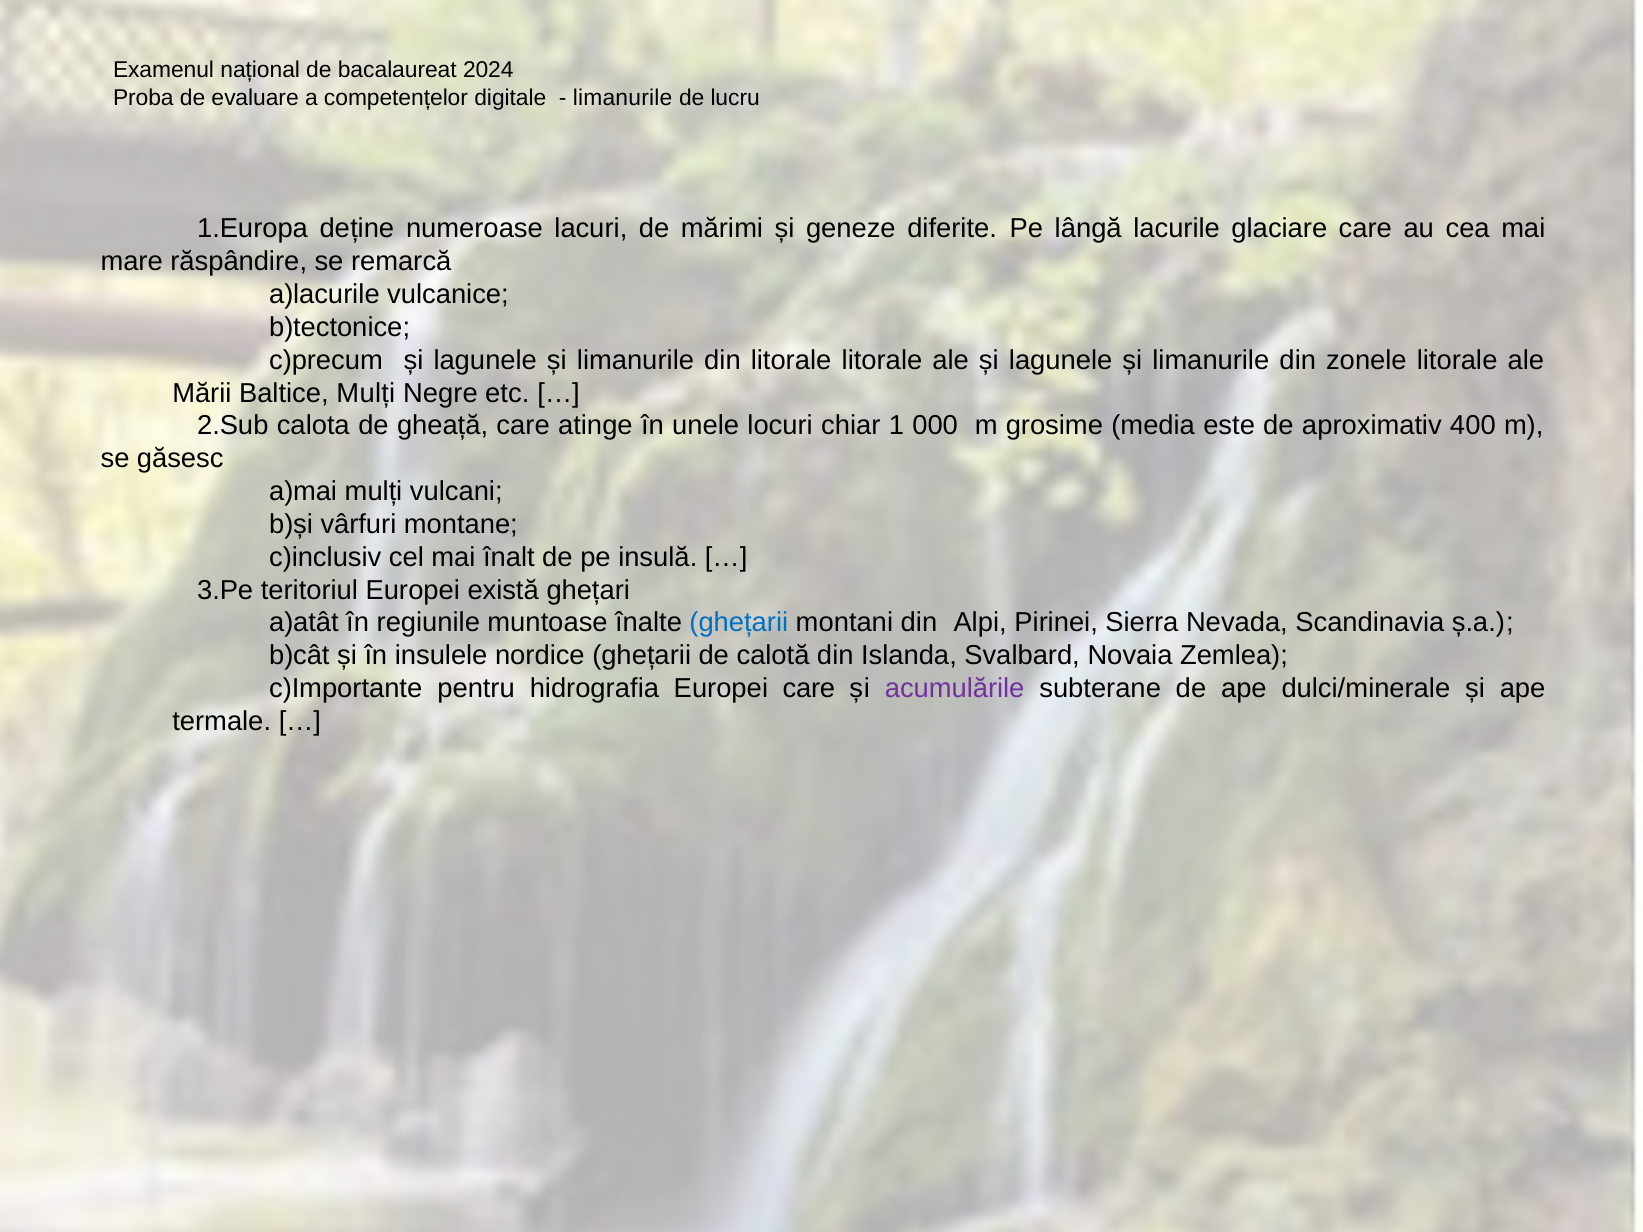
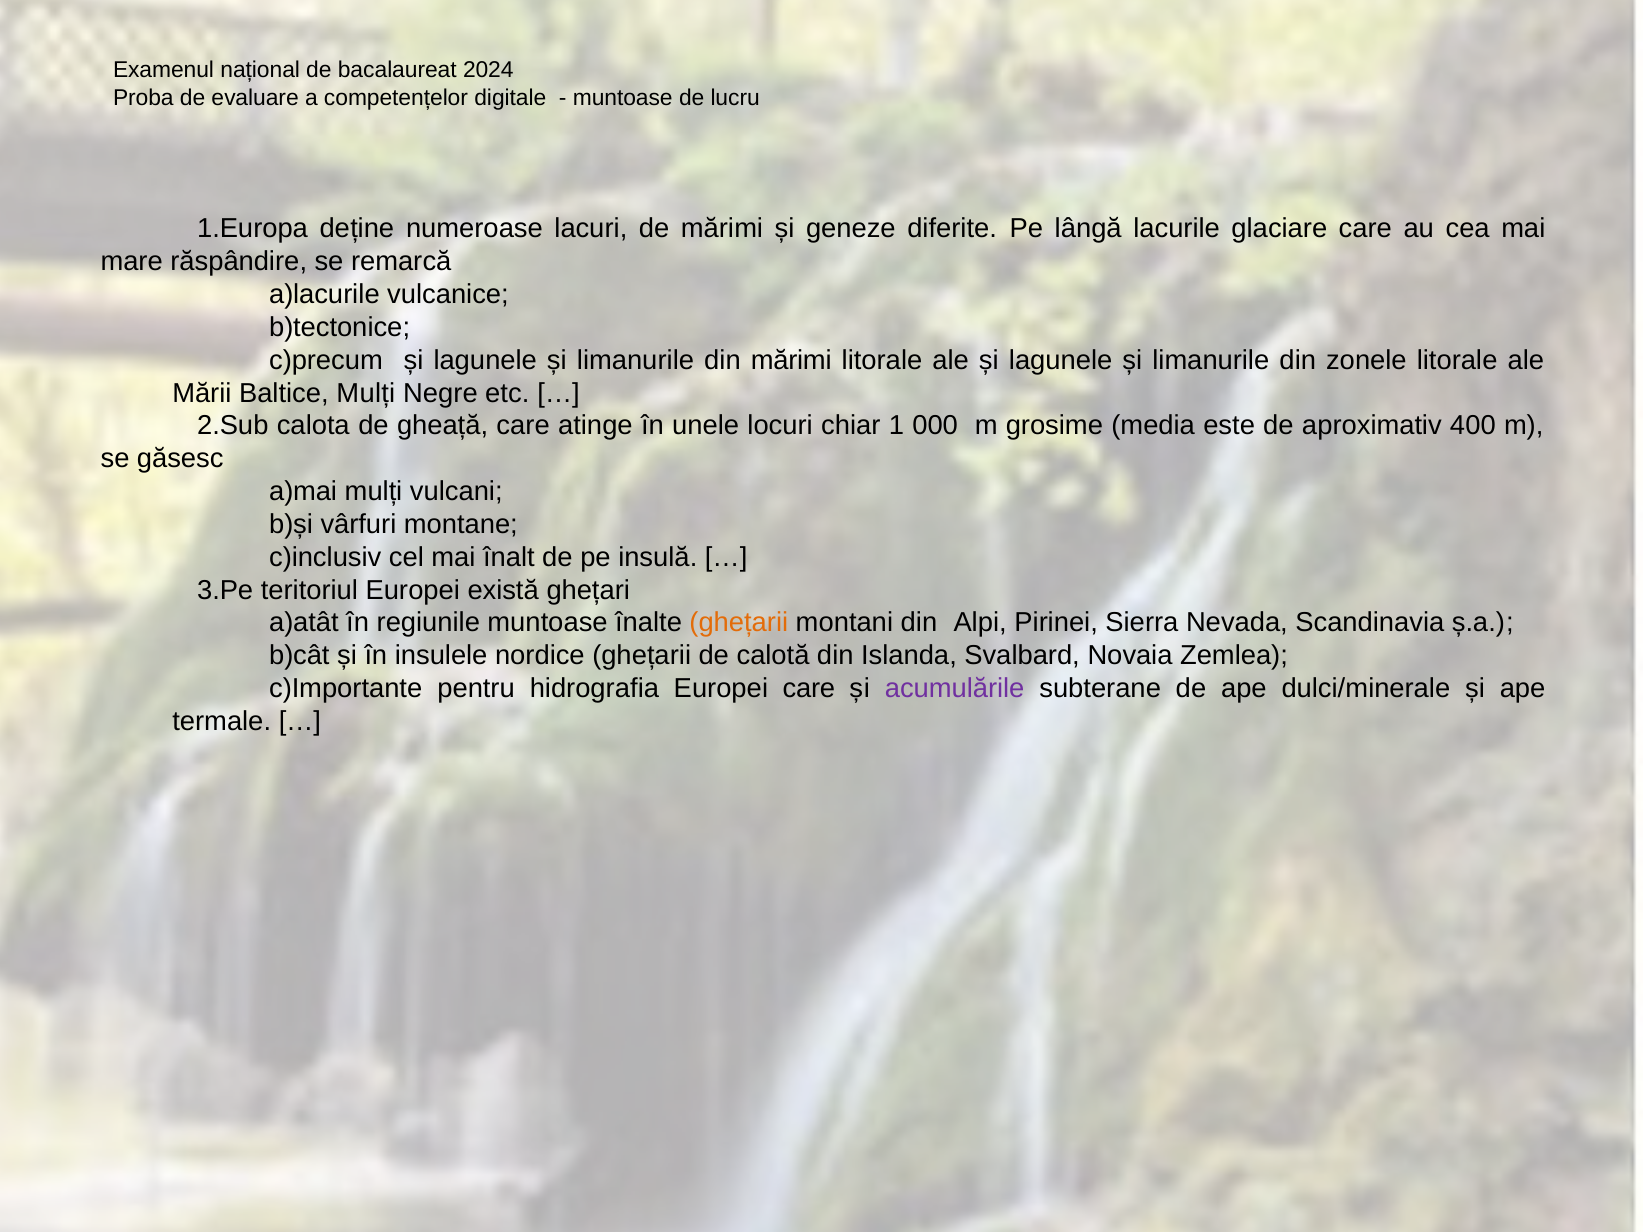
limanurile: limanurile -> muntoase (623, 98)
din litorale: litorale -> mărimi (791, 360)
ghețarii colour: blue -> orange (739, 623)
